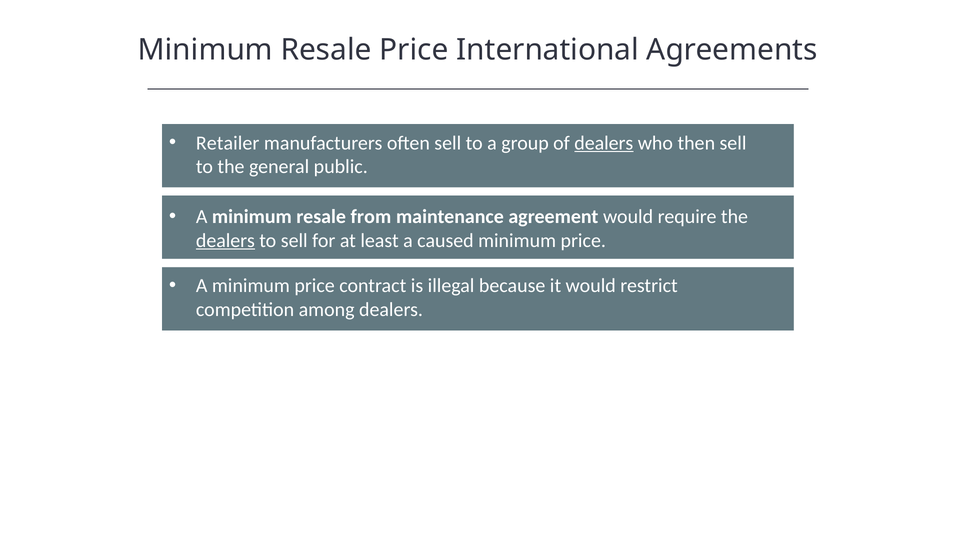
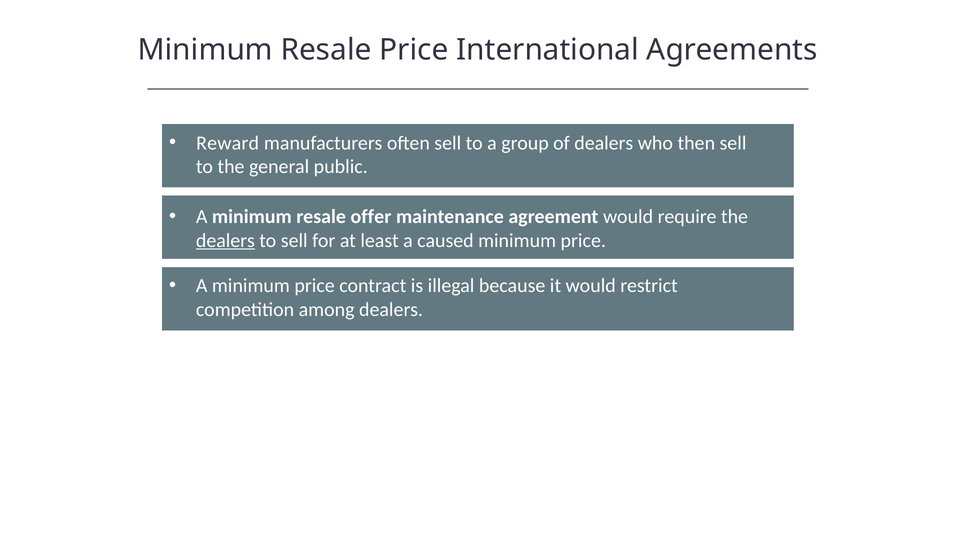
Retailer: Retailer -> Reward (228, 143)
dealers underline: present -> none (604, 143)
from: from -> offer (371, 216)
